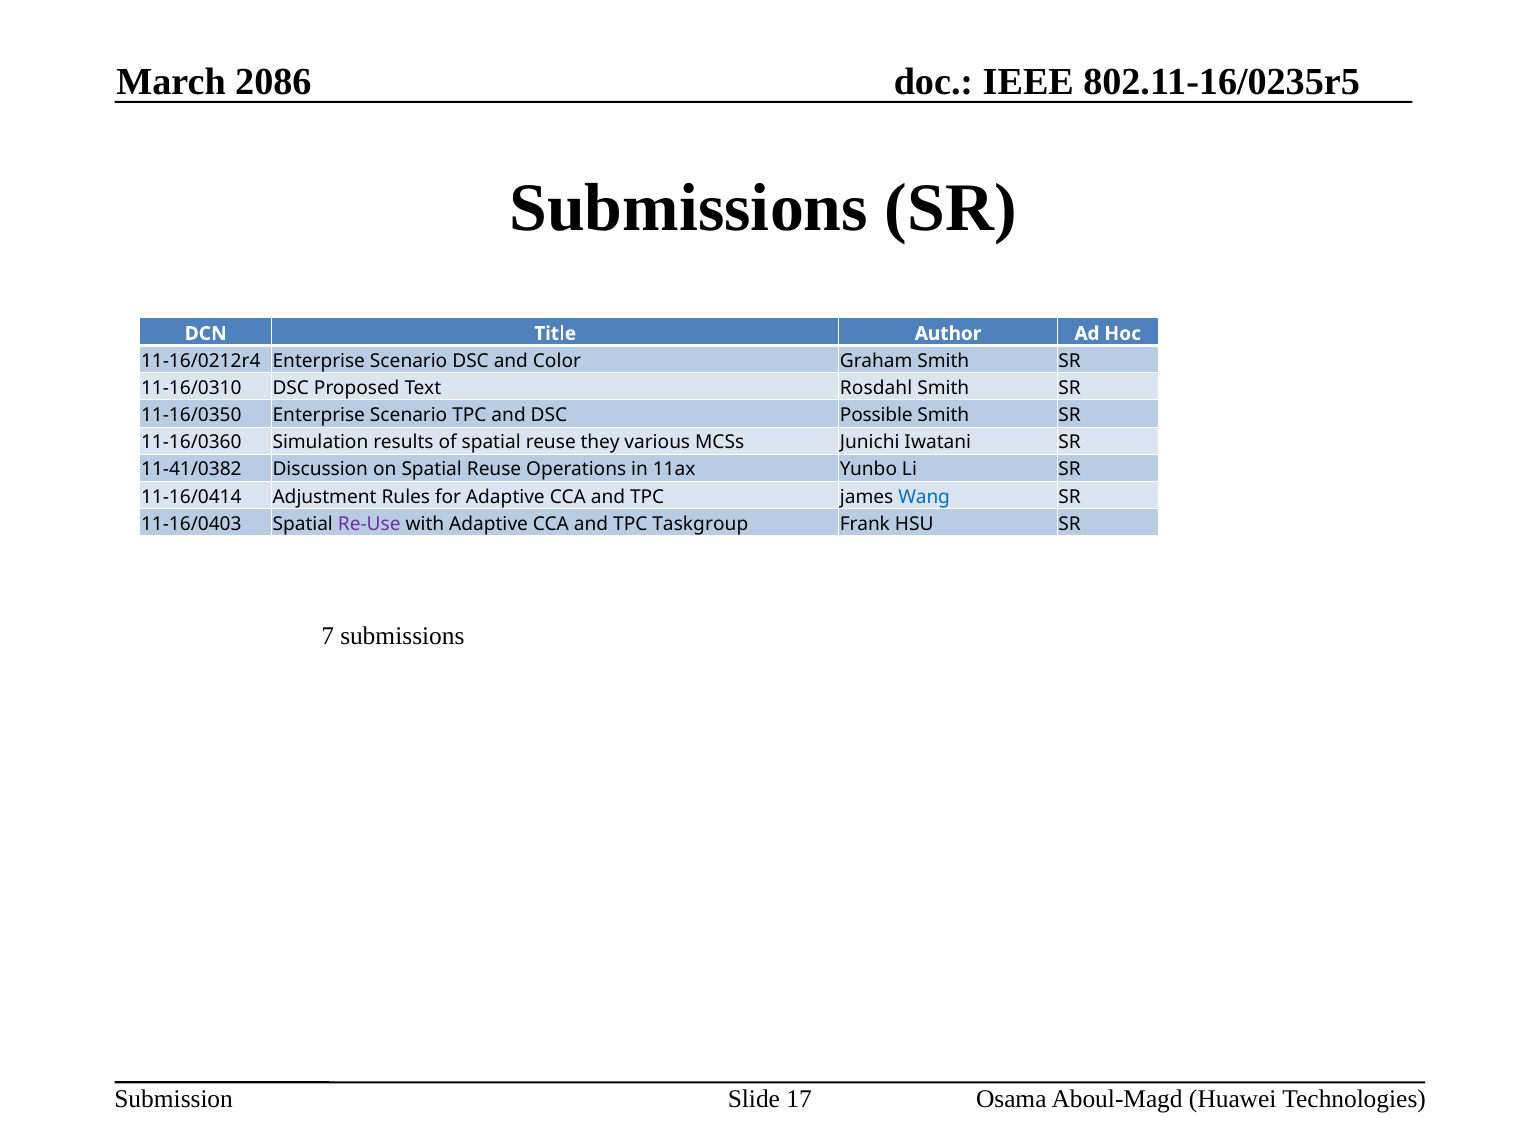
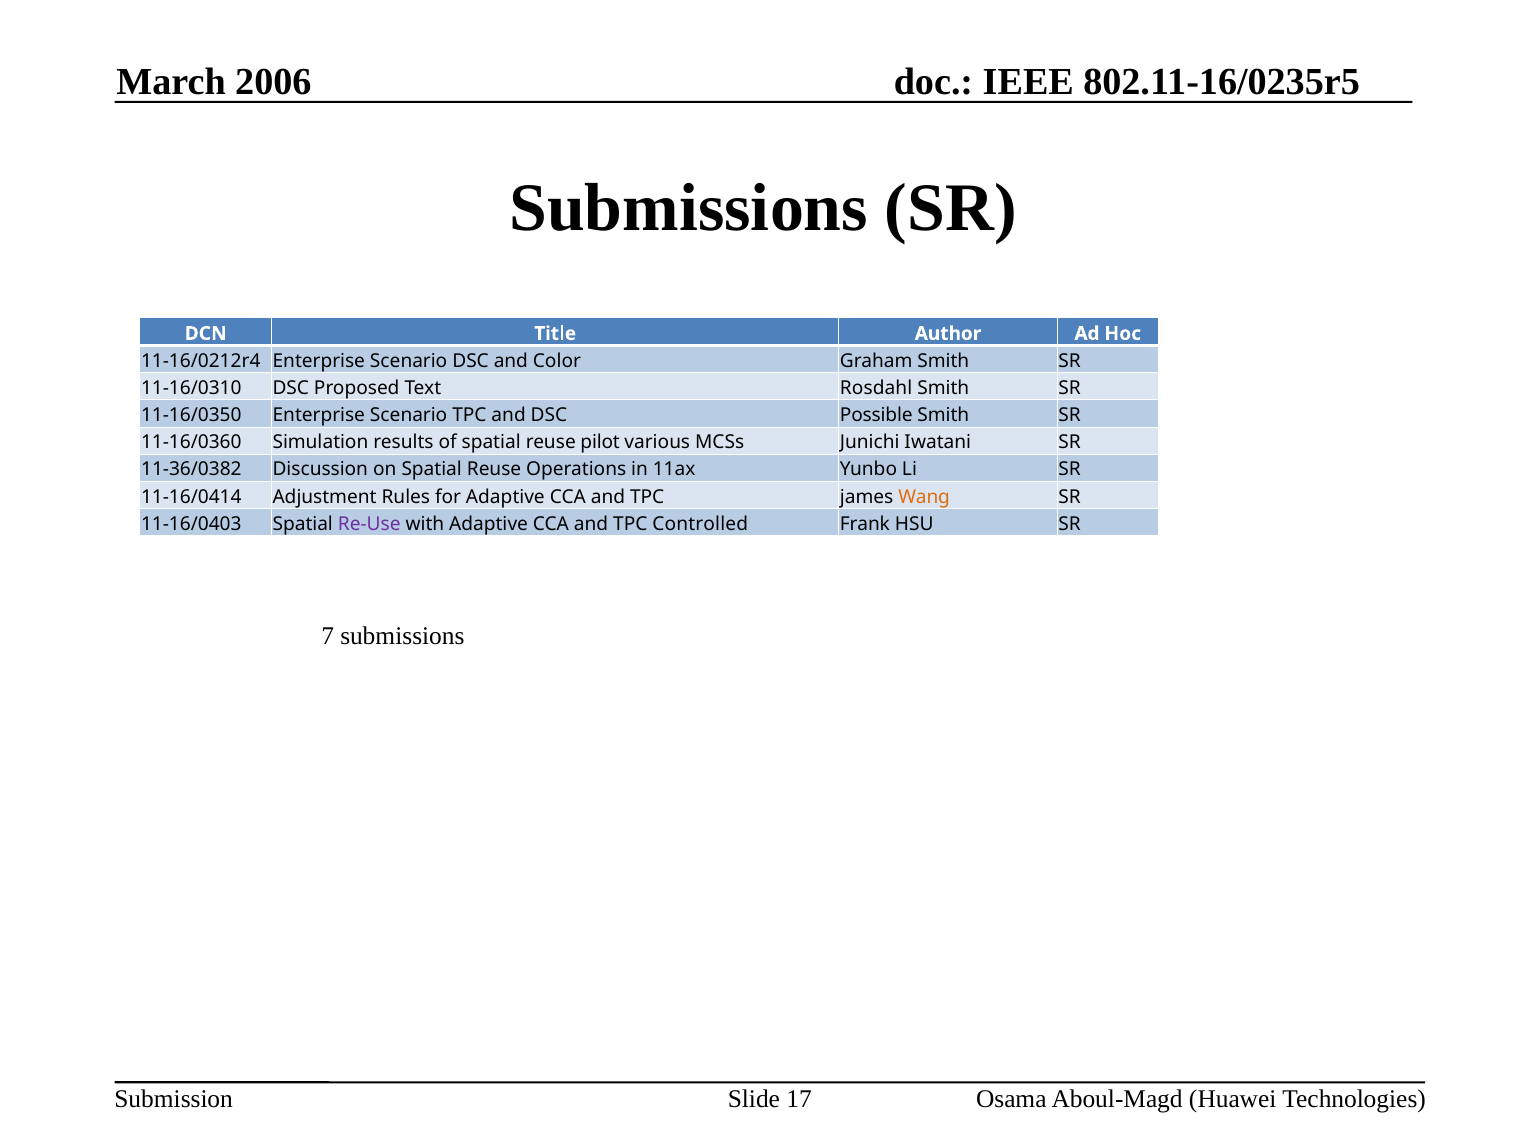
2086: 2086 -> 2006 (273, 81)
they: they -> pilot (600, 442)
11-41/0382: 11-41/0382 -> 11-36/0382 (191, 469)
Wang colour: blue -> orange (924, 496)
Taskgroup: Taskgroup -> Controlled (700, 524)
